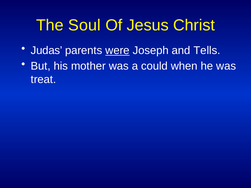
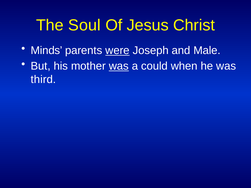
Judas: Judas -> Minds (47, 51)
Tells: Tells -> Male (207, 51)
was underline: none -> present (119, 66)
treat: treat -> third (43, 80)
